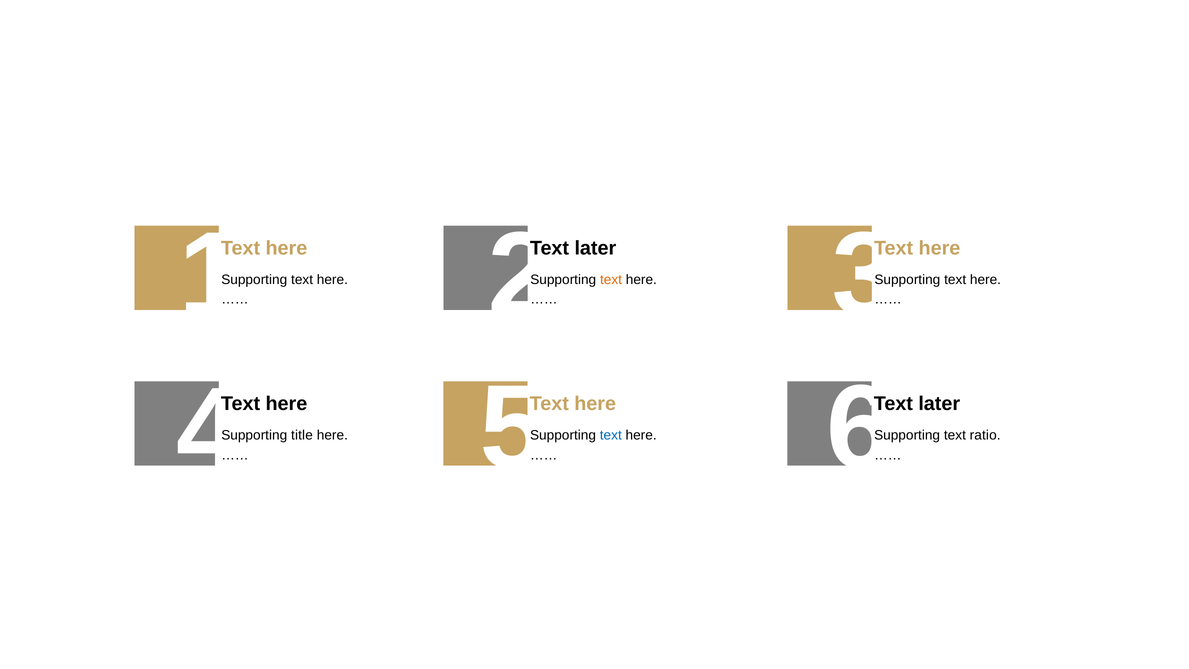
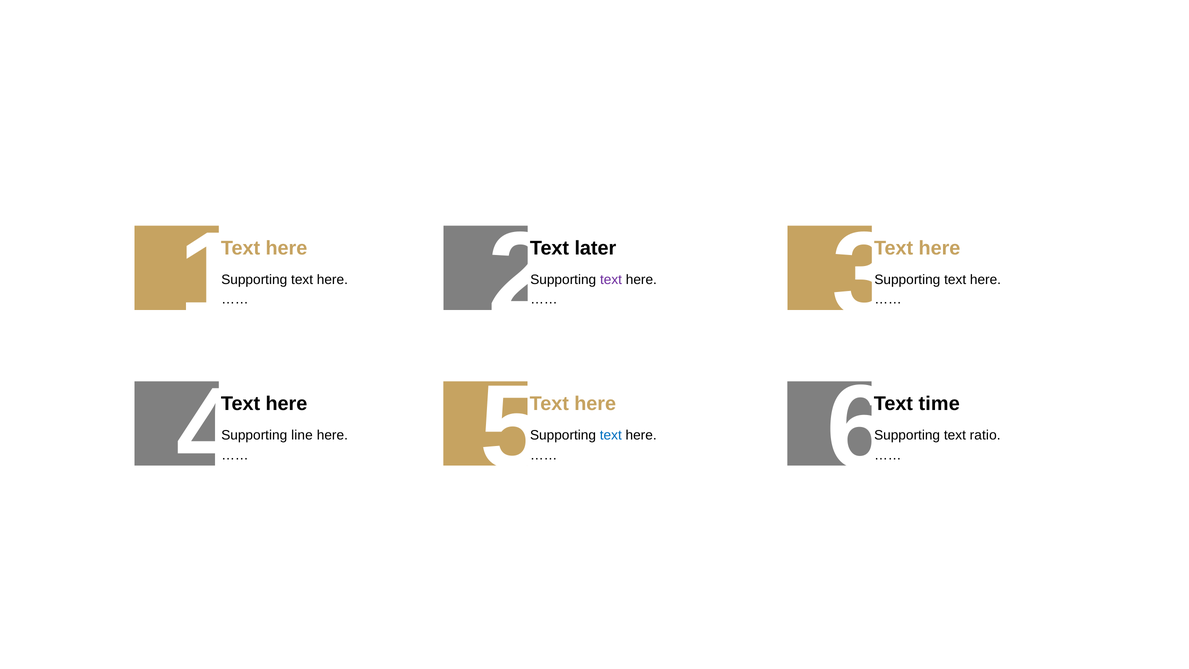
text colour: orange -> purple (611, 280)
later: later -> time (939, 403)
title: title -> line (302, 435)
